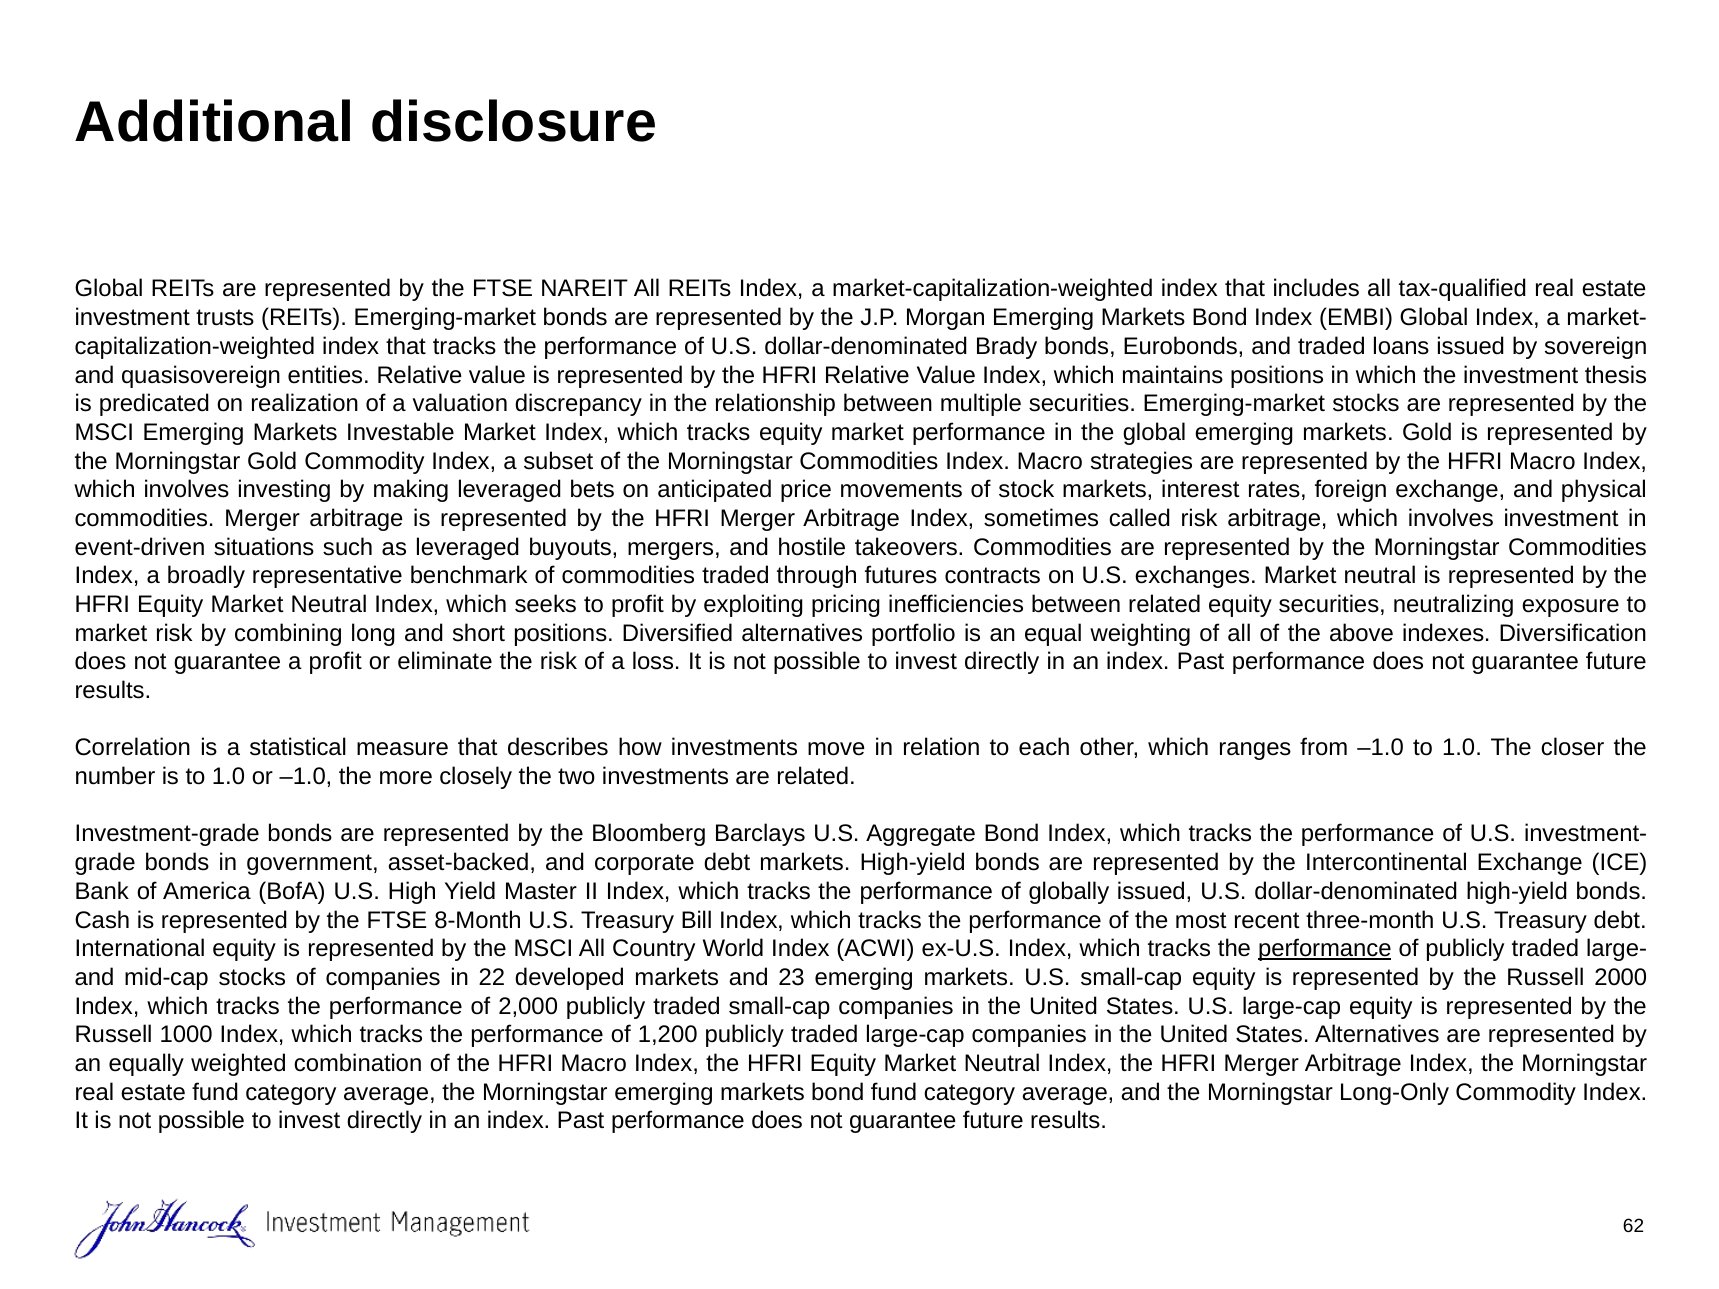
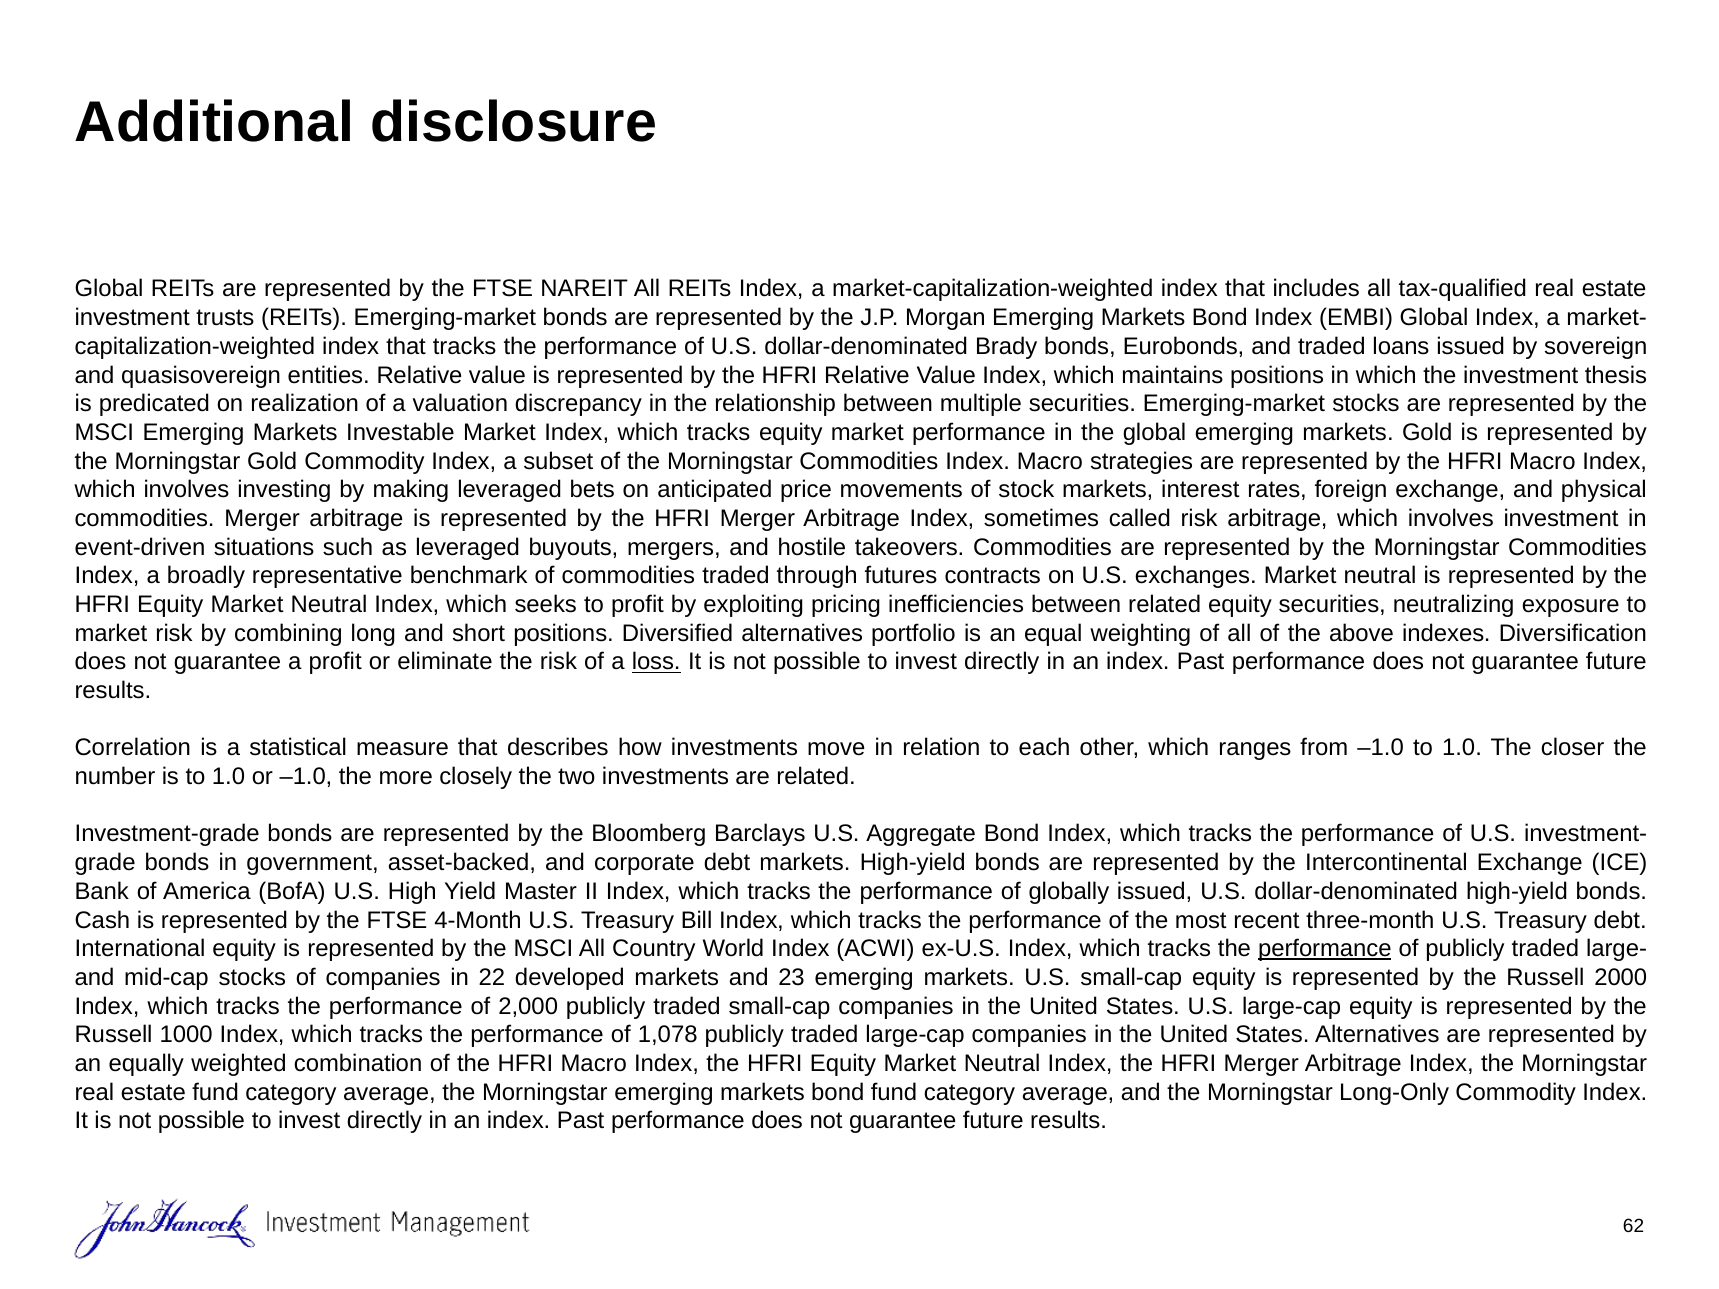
loss underline: none -> present (656, 662)
8-Month: 8-Month -> 4-Month (478, 920)
1,200: 1,200 -> 1,078 (668, 1035)
